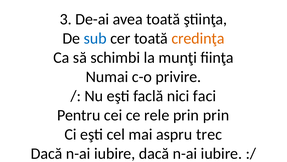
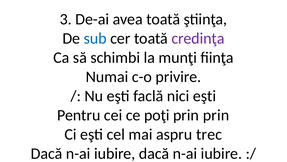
credinţa colour: orange -> purple (198, 38)
nici faci: faci -> eşti (205, 96)
rele: rele -> poţi (157, 115)
